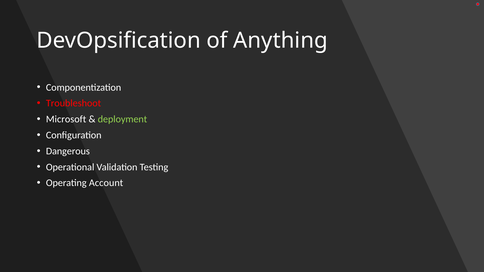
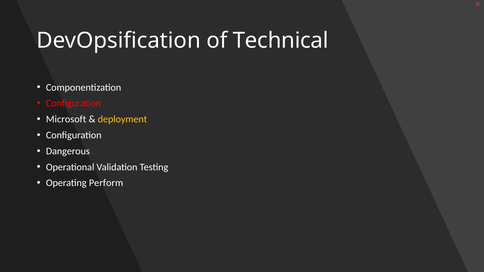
Anything: Anything -> Technical (281, 41)
Troubleshoot: Troubleshoot -> Configuration (74, 103)
deployment colour: light green -> yellow (122, 119)
Account: Account -> Perform (106, 183)
